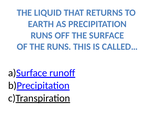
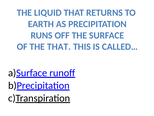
THE RUNS: RUNS -> THAT (59, 47)
